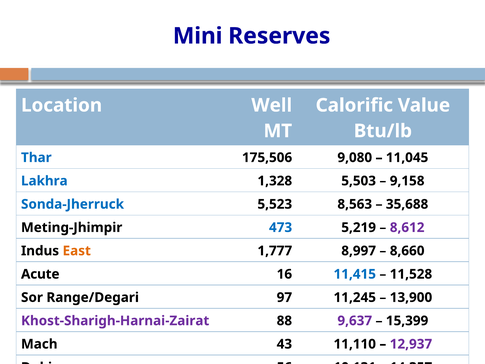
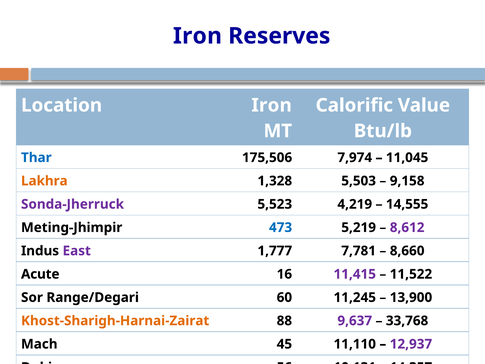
Mini: Mini -> Iron (197, 36)
Location Well: Well -> Iron (272, 105)
9,080: 9,080 -> 7,974 (355, 157)
Lakhra colour: blue -> orange (44, 181)
Sonda-Jherruck colour: blue -> purple (73, 204)
8,563: 8,563 -> 4,219 (355, 204)
35,688: 35,688 -> 14,555 (407, 204)
East colour: orange -> purple (77, 251)
8,997: 8,997 -> 7,781 (359, 251)
11,415 colour: blue -> purple (355, 274)
11,528: 11,528 -> 11,522 (411, 274)
97: 97 -> 60 (284, 297)
Khost-Sharigh-Harnai-Zairat colour: purple -> orange (115, 321)
15,399: 15,399 -> 33,768 (407, 321)
43: 43 -> 45 (284, 344)
